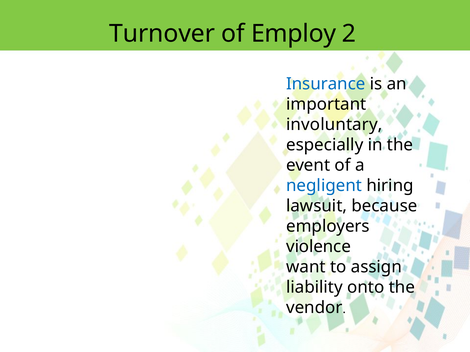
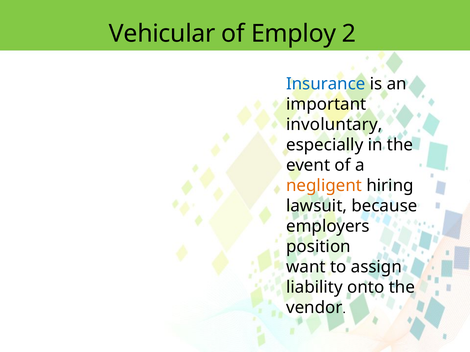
Turnover: Turnover -> Vehicular (162, 34)
negligent colour: blue -> orange (324, 186)
violence: violence -> position (318, 247)
